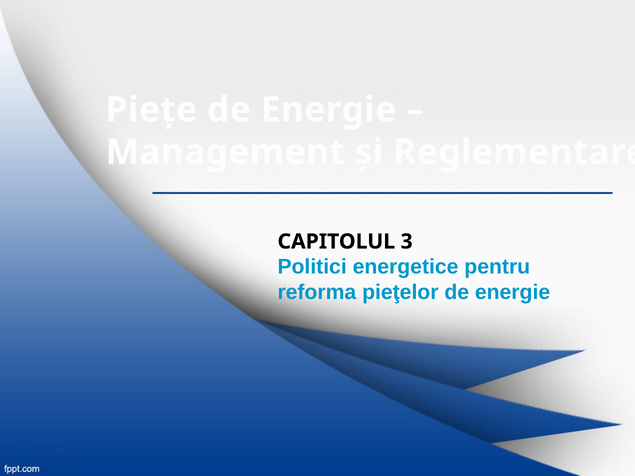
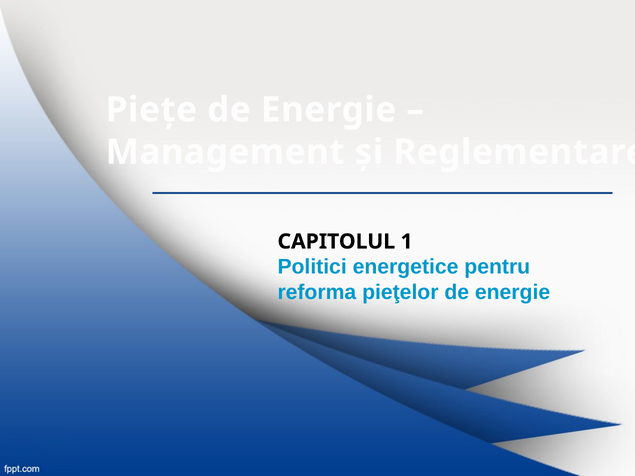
3: 3 -> 1 (407, 242)
